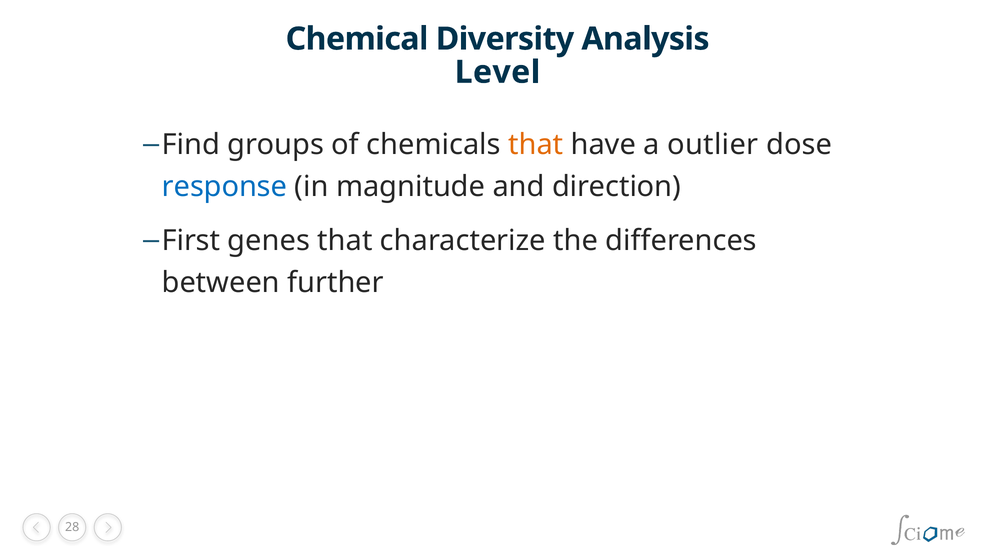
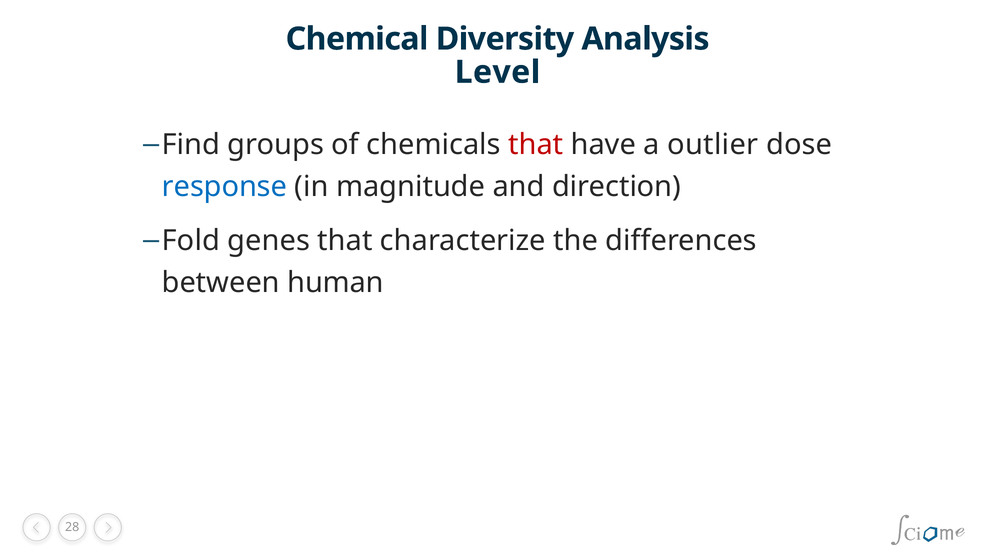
that colour: orange -> red (536, 145)
First: First -> Fold (191, 241)
further: further -> human (336, 282)
